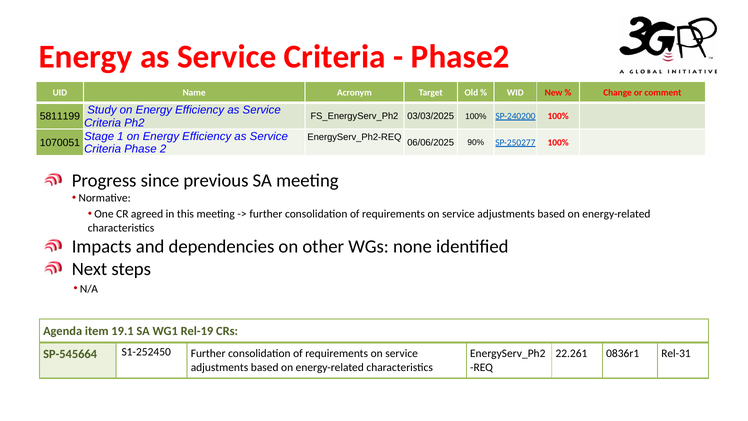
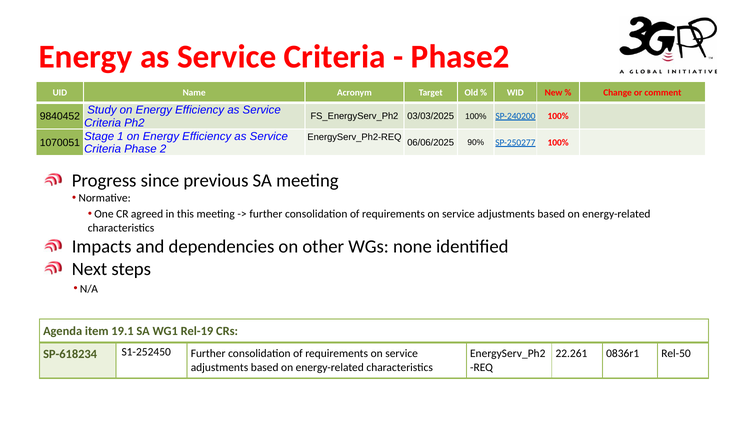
5811199: 5811199 -> 9840452 (60, 116)
Rel-31: Rel-31 -> Rel-50 (676, 353)
SP-545664: SP-545664 -> SP-618234 (70, 354)
